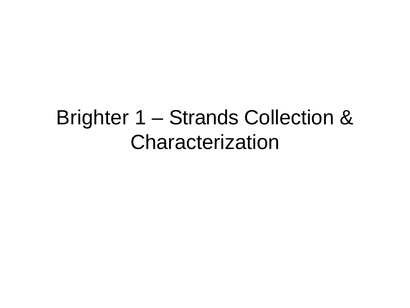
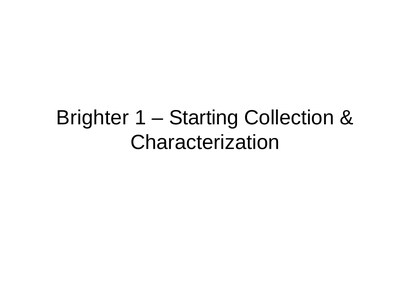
Strands: Strands -> Starting (204, 118)
